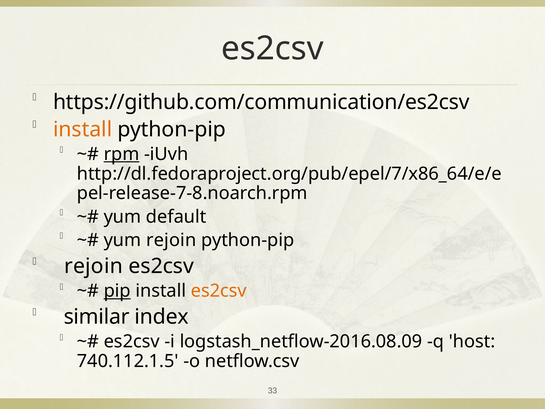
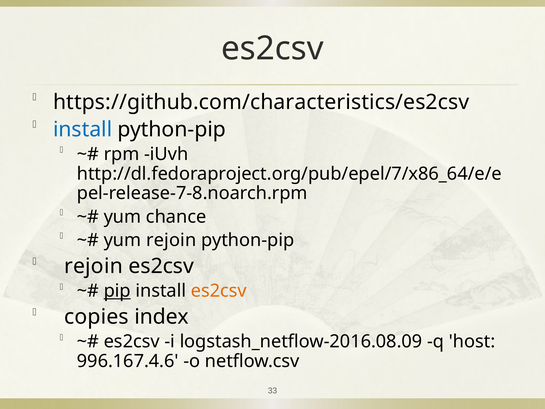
https://github.com/communication/es2csv: https://github.com/communication/es2csv -> https://github.com/characteristics/es2csv (261, 102)
install colour: orange -> blue (83, 129)
rpm underline: present -> none (122, 154)
default: default -> chance (176, 217)
similar: similar -> copies (96, 317)
740.112.1.5: 740.112.1.5 -> 996.167.4.6 (128, 361)
